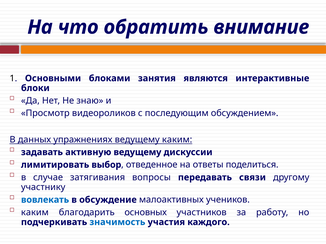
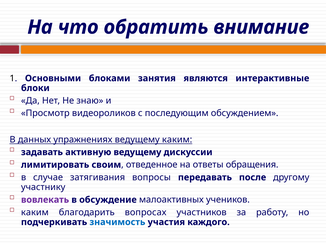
выбор: выбор -> своим (106, 165)
поделиться: поделиться -> обращения (252, 165)
связи: связи -> после (253, 178)
вовлекать colour: blue -> purple (45, 200)
основных: основных -> вопросах (146, 213)
